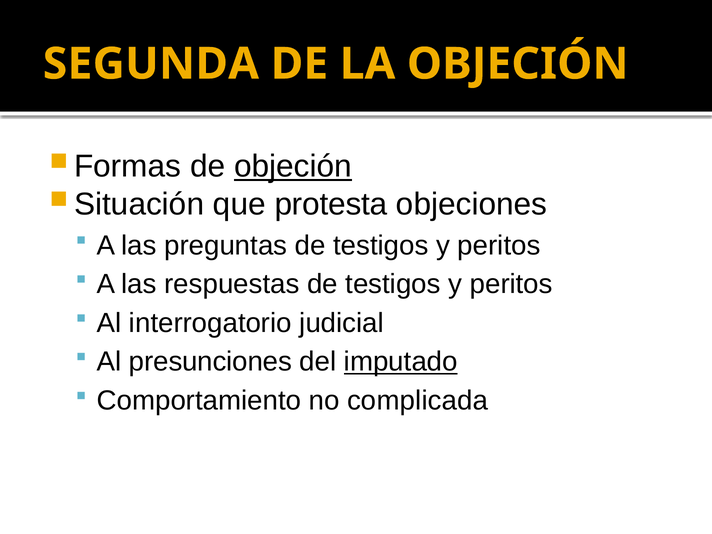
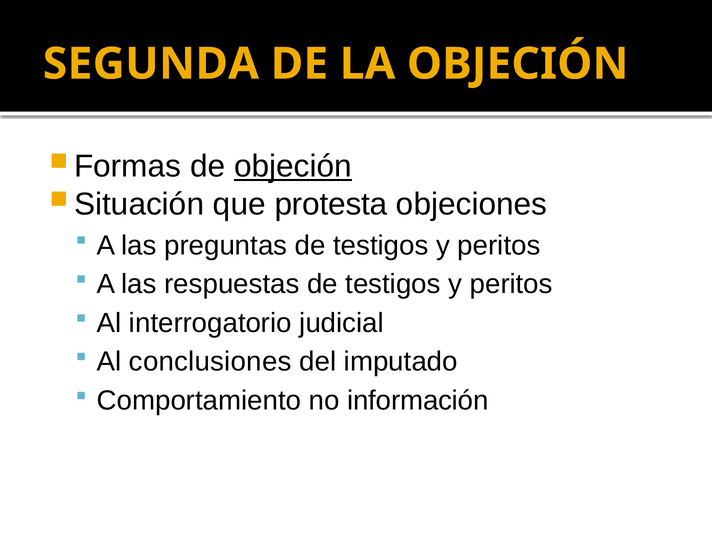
presunciones: presunciones -> conclusiones (210, 362)
imputado underline: present -> none (401, 362)
complicada: complicada -> información (418, 401)
